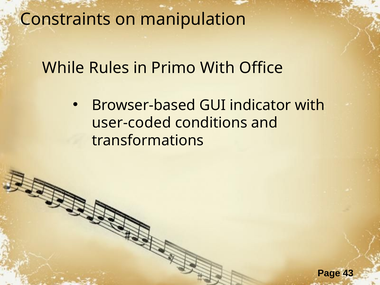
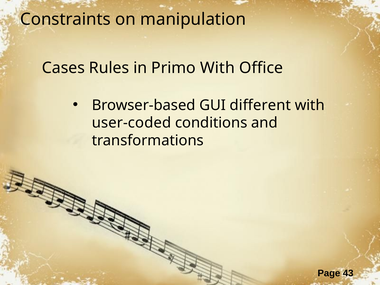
While: While -> Cases (63, 68)
indicator: indicator -> different (260, 105)
